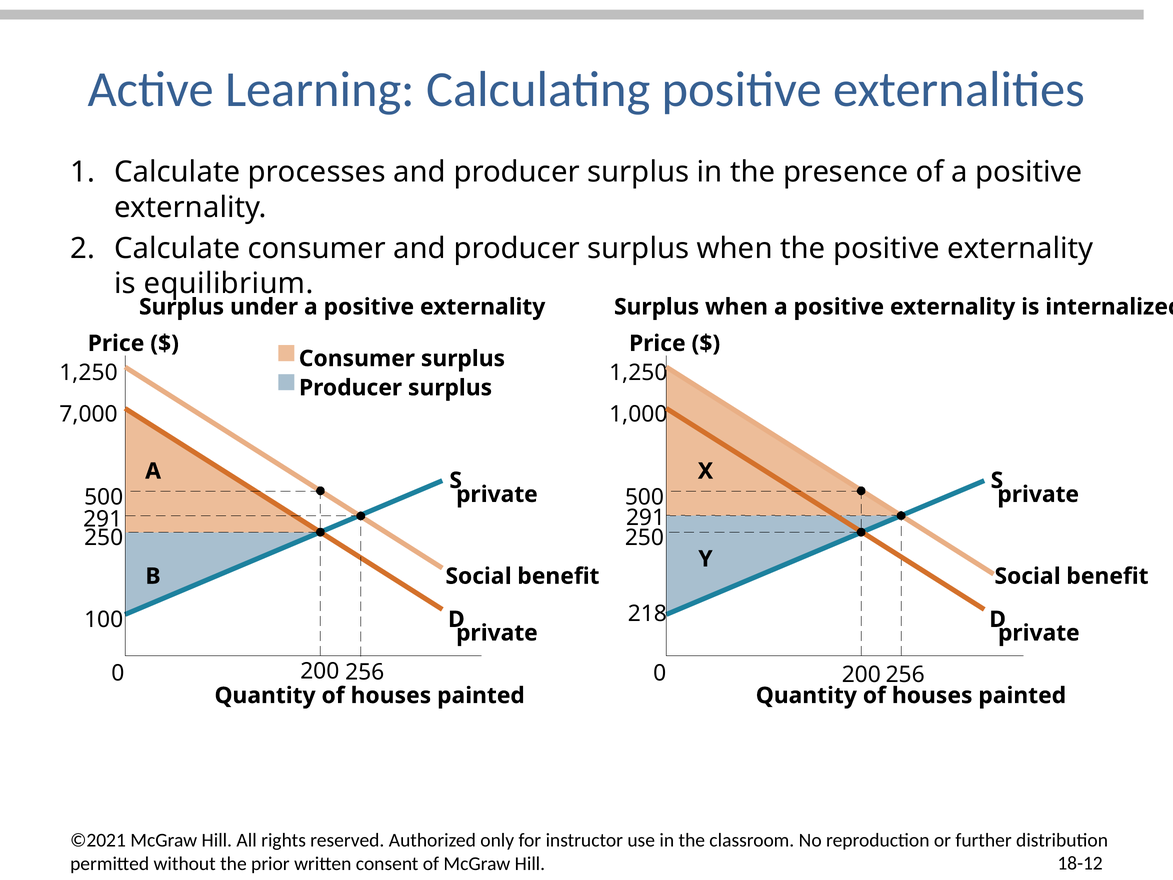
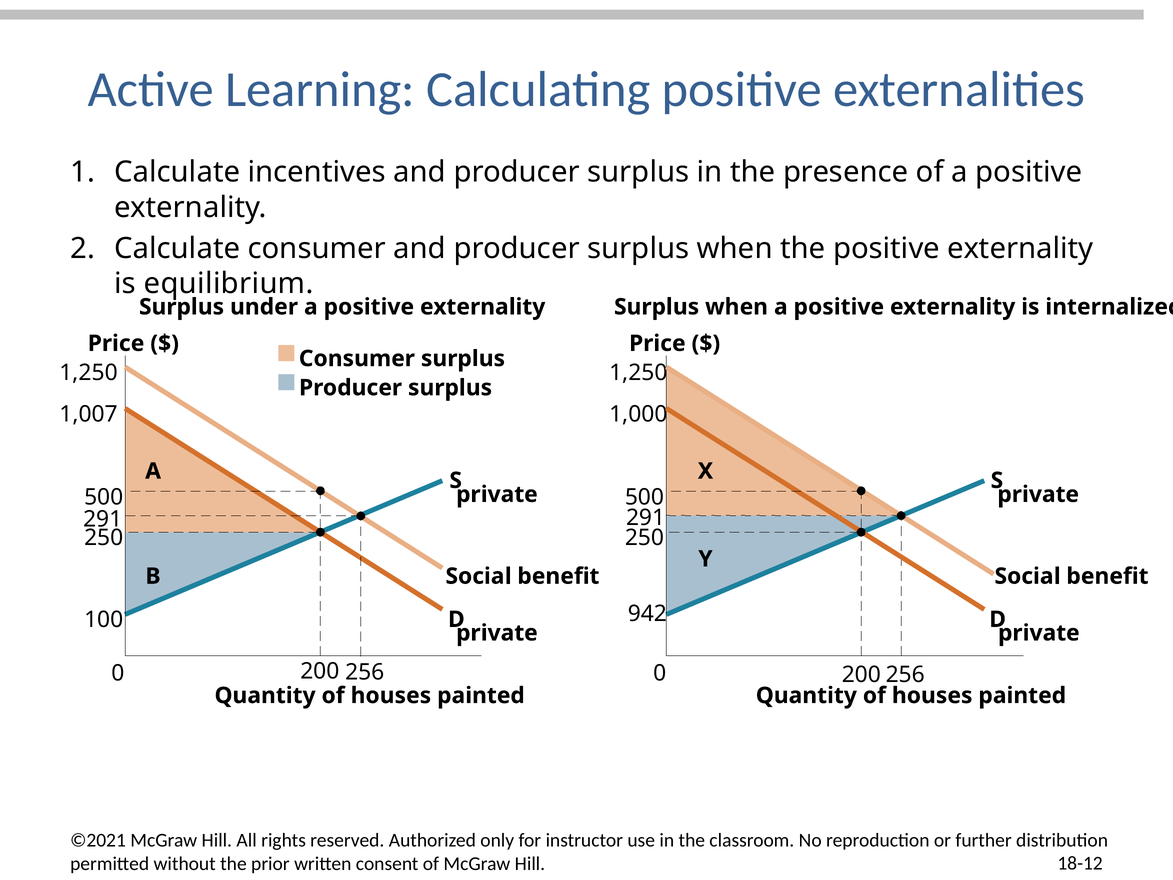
processes: processes -> incentives (317, 172)
7,000: 7,000 -> 1,007 (89, 414)
218: 218 -> 942 (647, 613)
